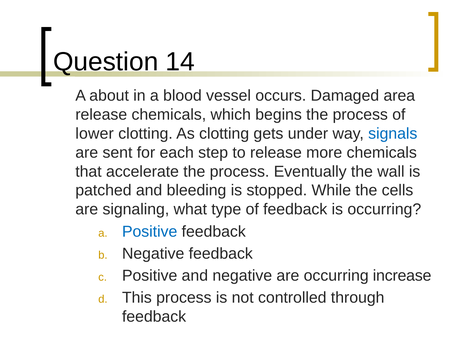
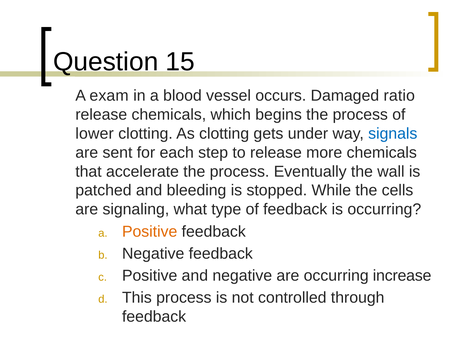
14: 14 -> 15 (180, 62)
about: about -> exam (109, 96)
area: area -> ratio (399, 96)
Positive colour: blue -> orange (150, 232)
